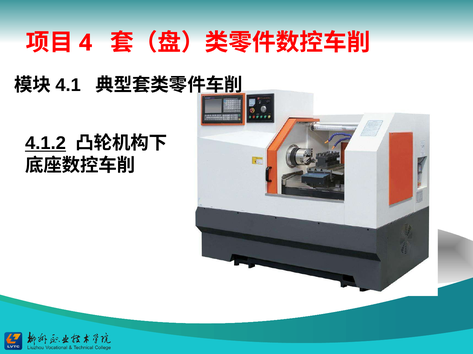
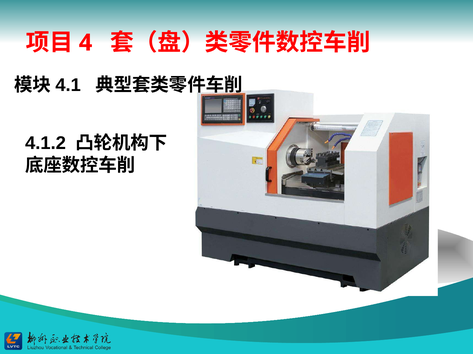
4.1.2 underline: present -> none (46, 144)
